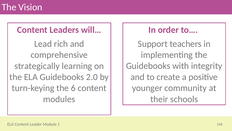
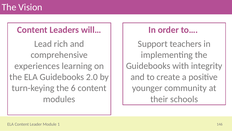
strategically: strategically -> experiences (37, 66)
